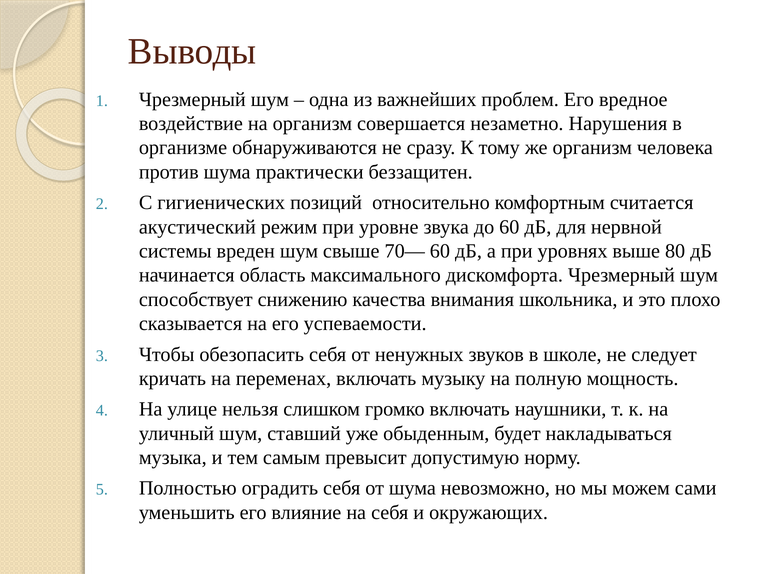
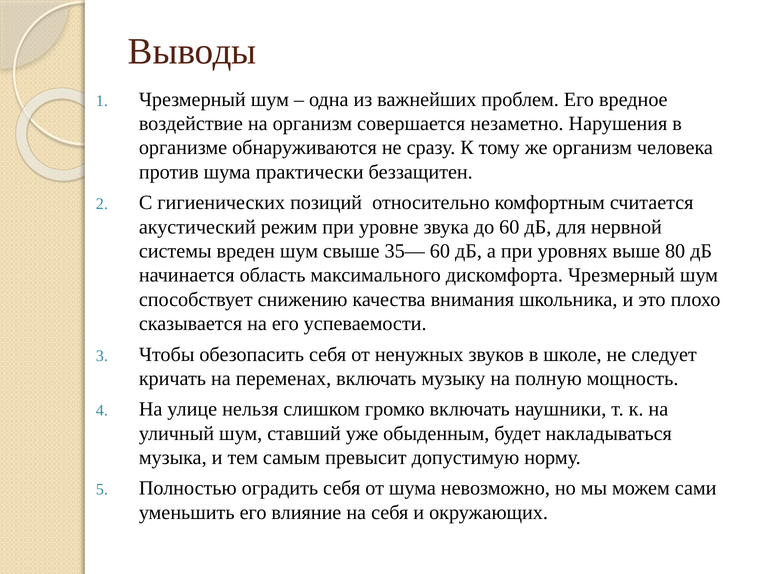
70—: 70— -> 35— (405, 251)
